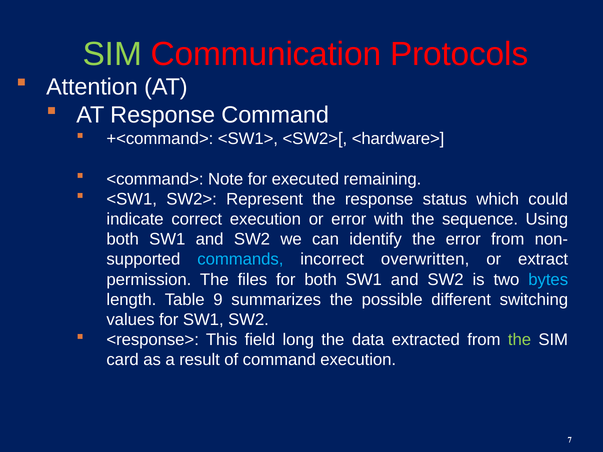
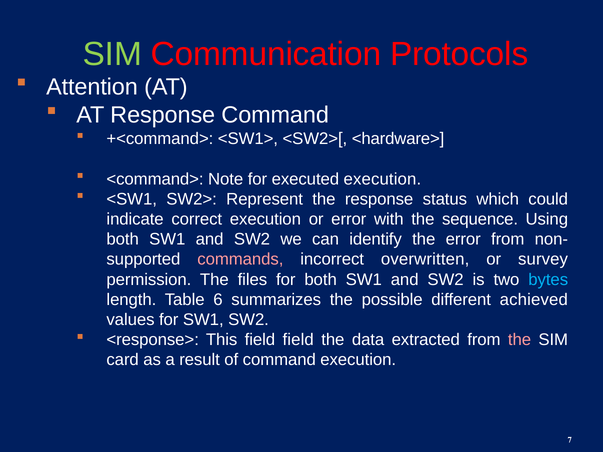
executed remaining: remaining -> execution (382, 179)
commands colour: light blue -> pink (240, 260)
extract: extract -> survey (543, 260)
9: 9 -> 6 (218, 300)
switching: switching -> achieved (534, 300)
field long: long -> field (298, 340)
the colour: light green -> pink (520, 340)
